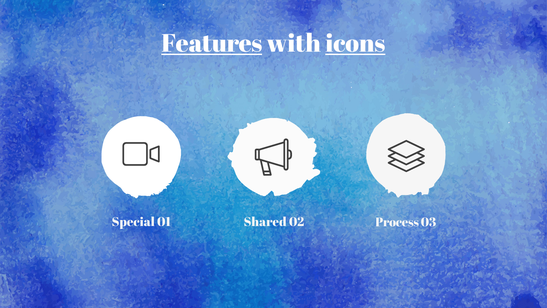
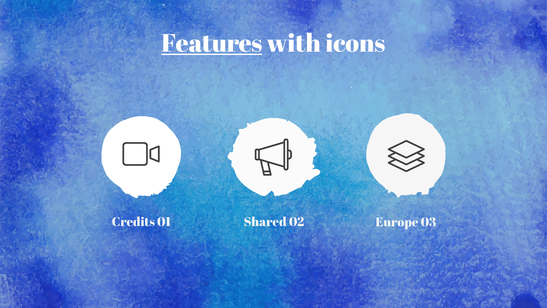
icons underline: present -> none (355, 43)
Special: Special -> Credits (133, 222)
Process: Process -> Europe (397, 222)
